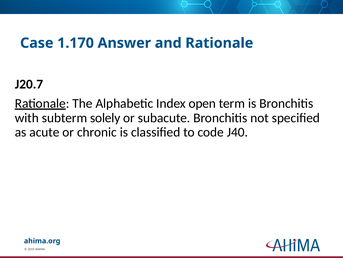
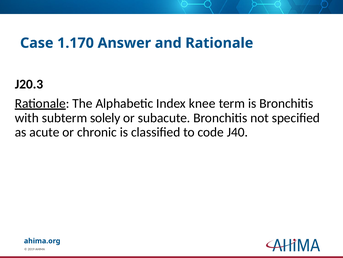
J20.7: J20.7 -> J20.3 (29, 84)
open: open -> knee (202, 103)
